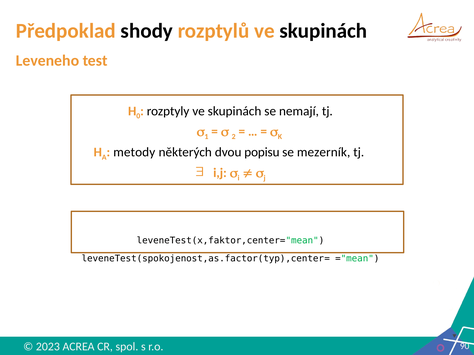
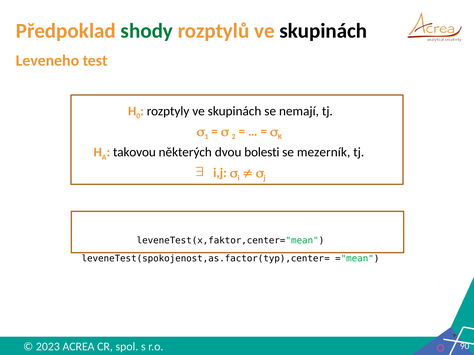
shody colour: black -> green (147, 31)
metody: metody -> takovou (134, 152)
popisu: popisu -> bolesti (262, 152)
